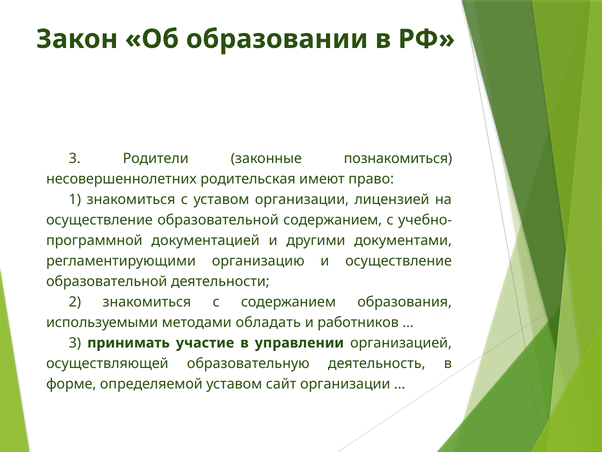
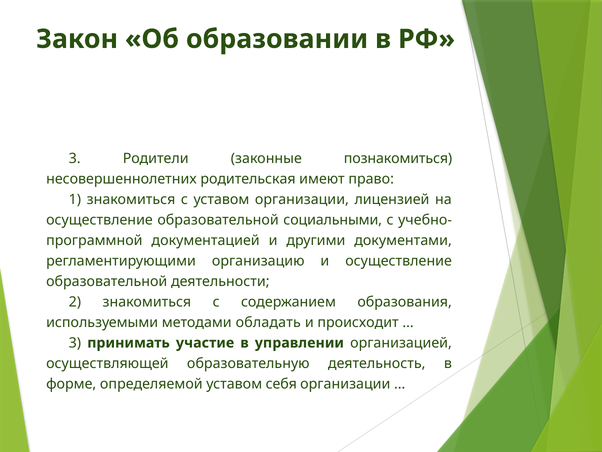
образовательной содержанием: содержанием -> социальными (333, 220)
работников: работников -> происходит (358, 322)
сайт: сайт -> себя (281, 383)
